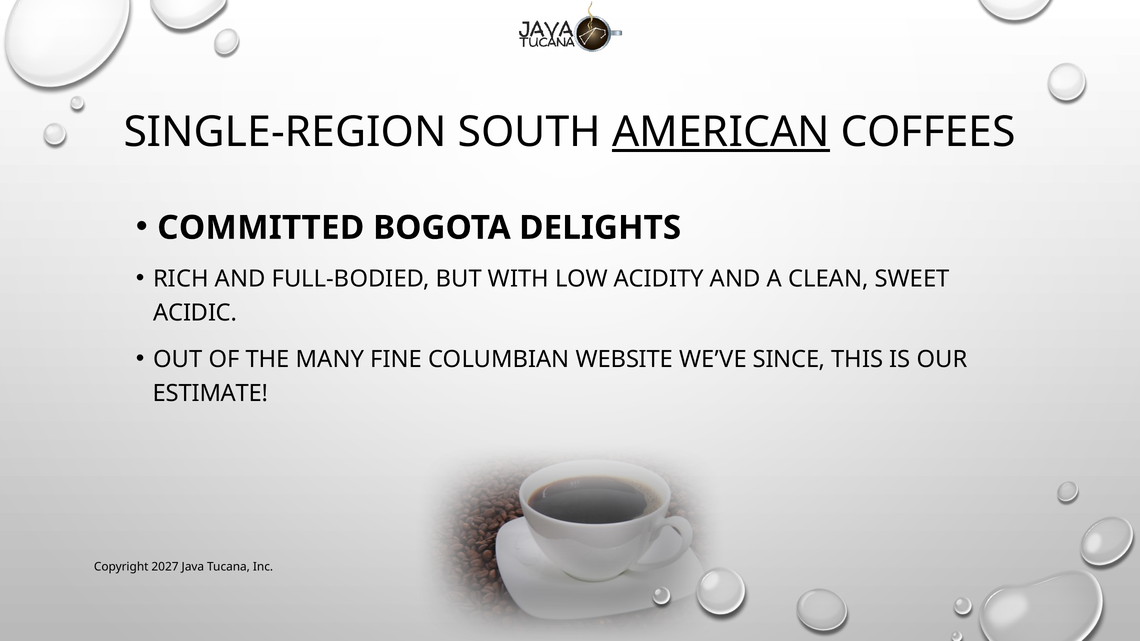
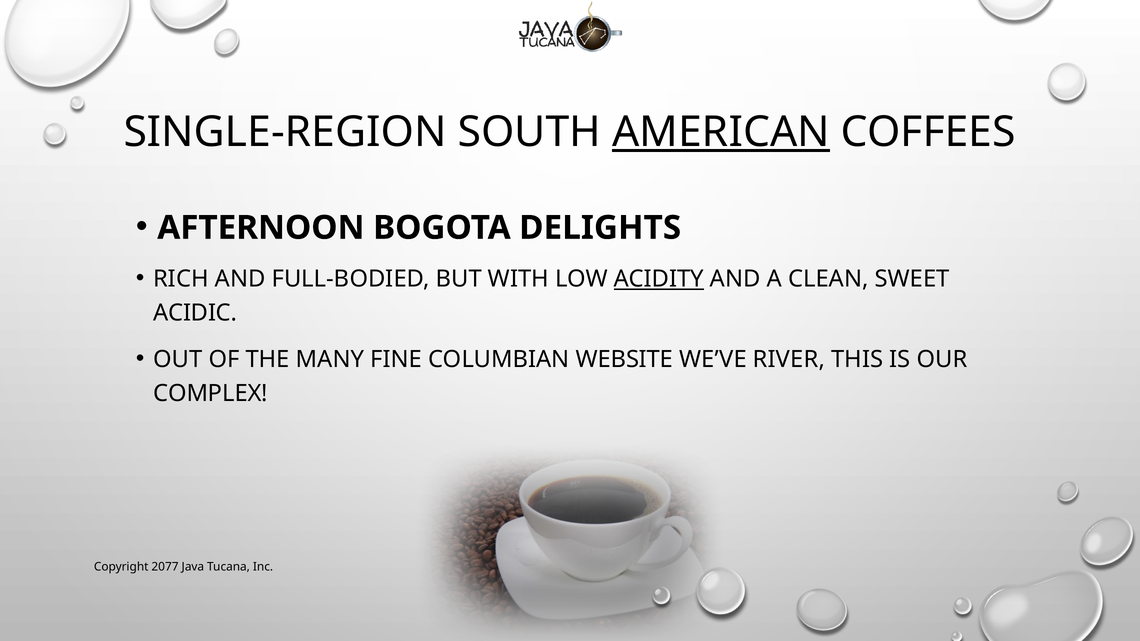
COMMITTED: COMMITTED -> AFTERNOON (261, 228)
ACIDITY underline: none -> present (659, 279)
SINCE: SINCE -> RIVER (789, 359)
ESTIMATE: ESTIMATE -> COMPLEX (211, 393)
2027: 2027 -> 2077 (165, 567)
